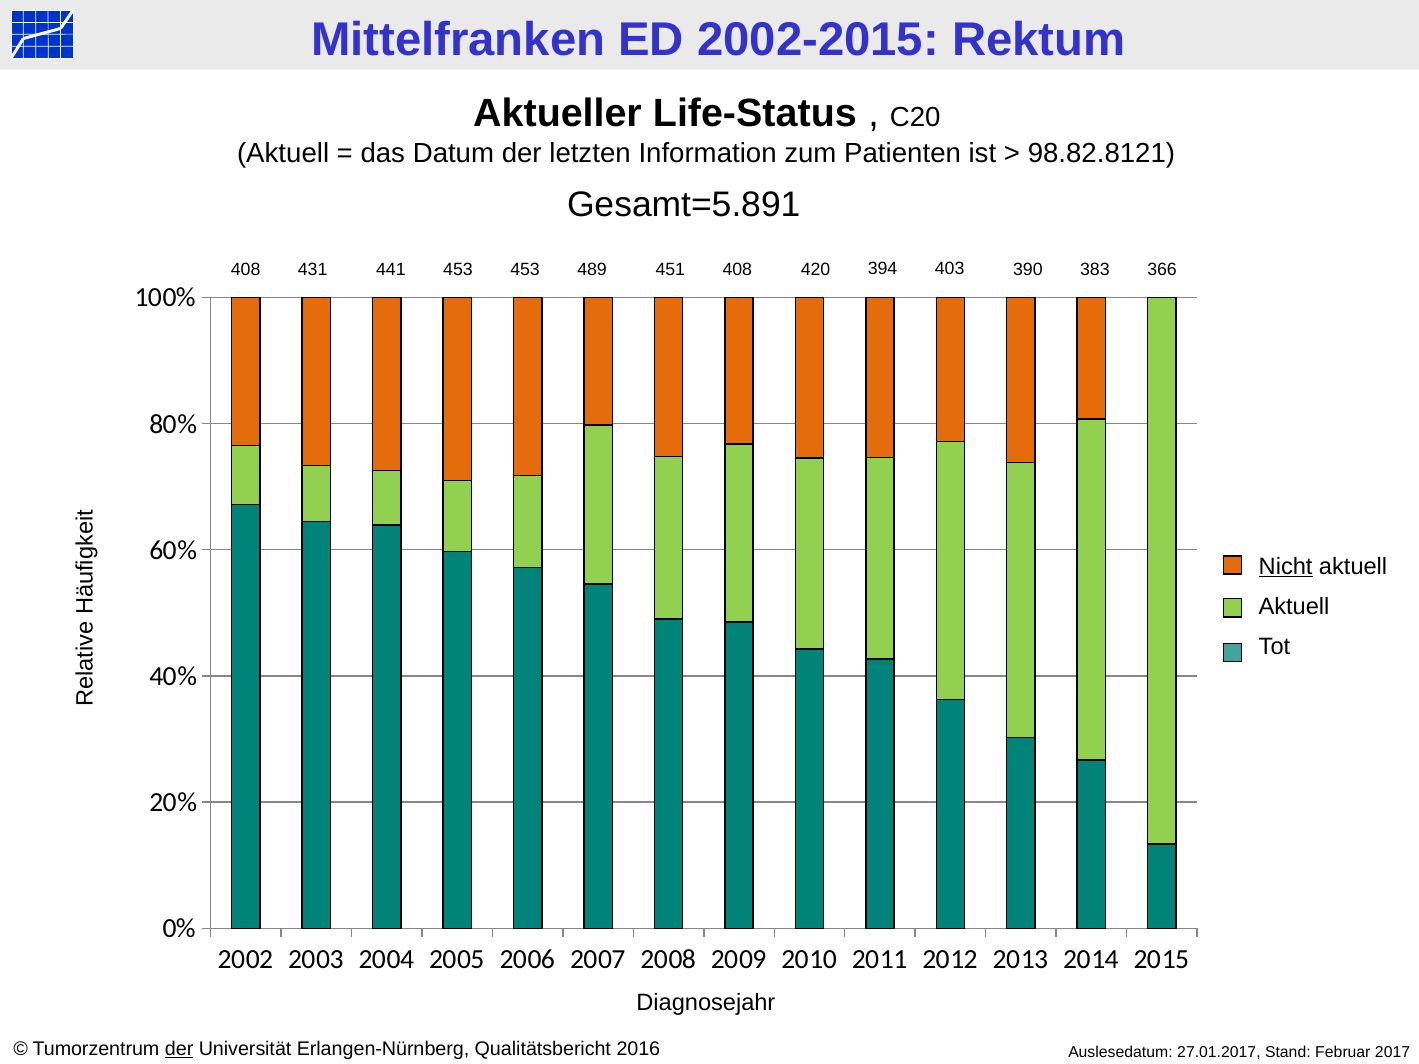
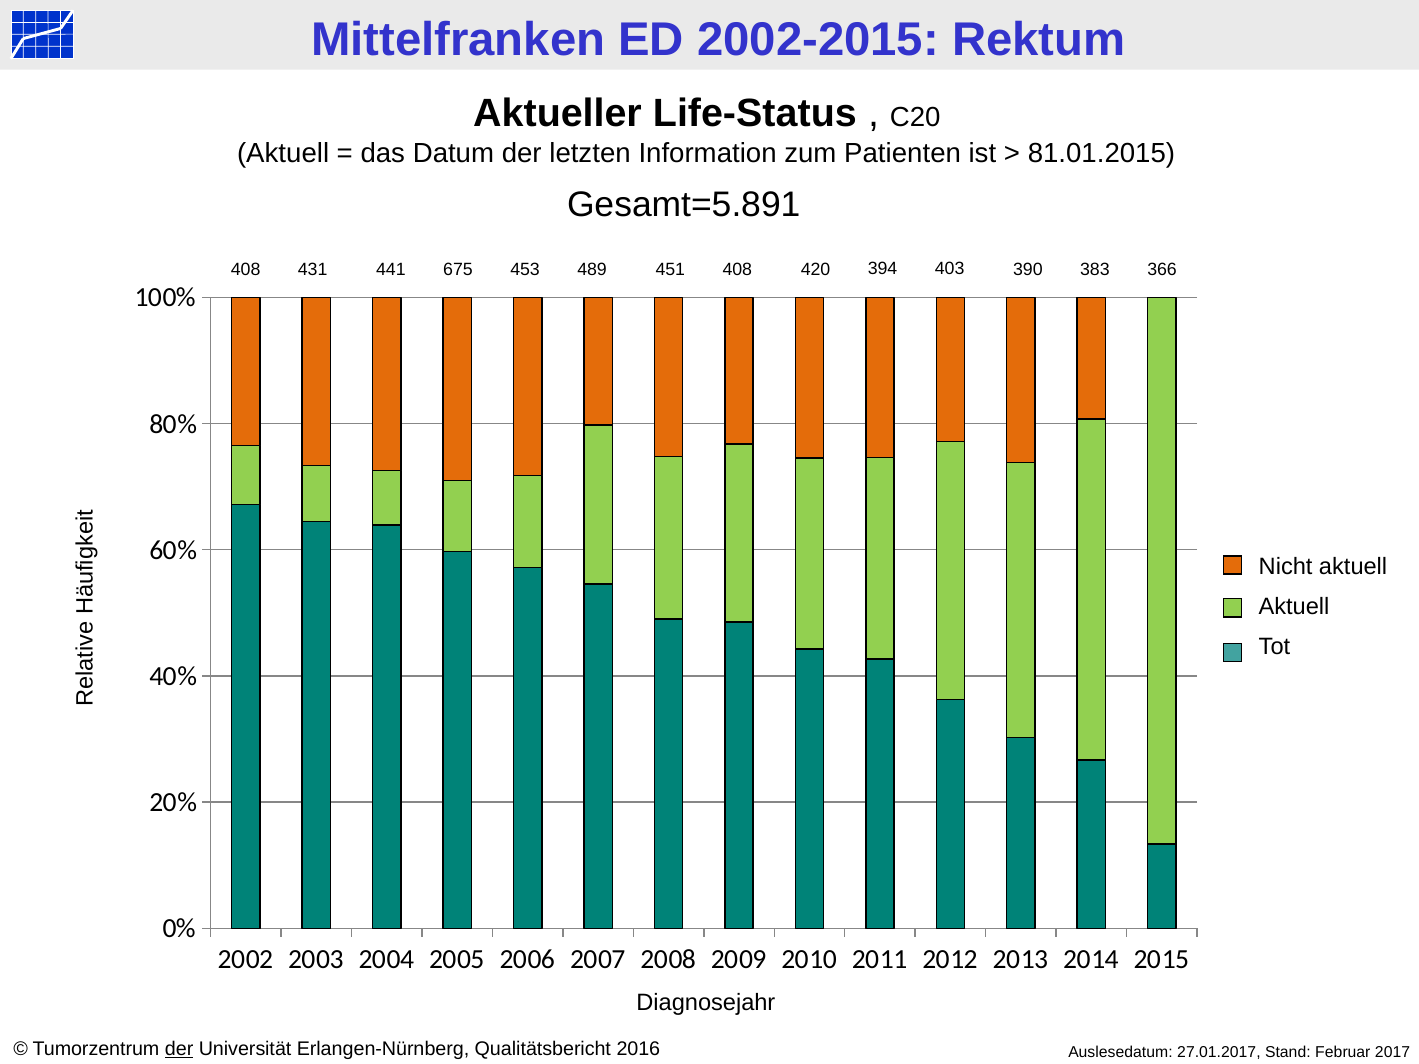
98.82.8121: 98.82.8121 -> 81.01.2015 (1101, 153)
441 453: 453 -> 675 (458, 269)
Nicht underline: present -> none (1286, 567)
